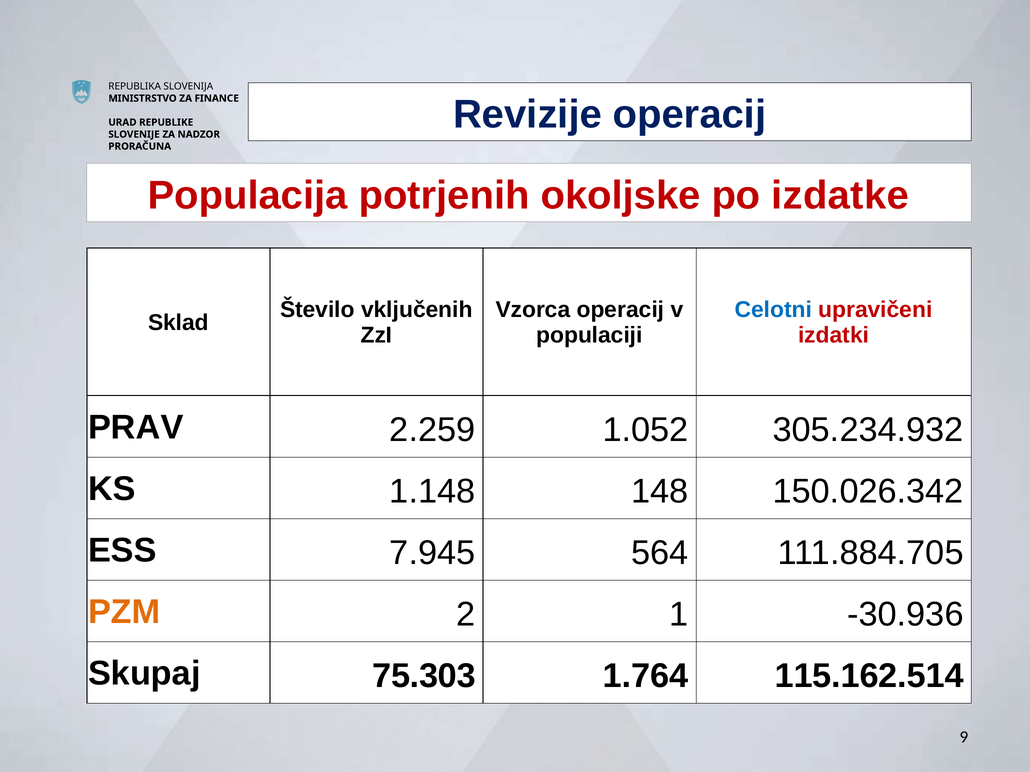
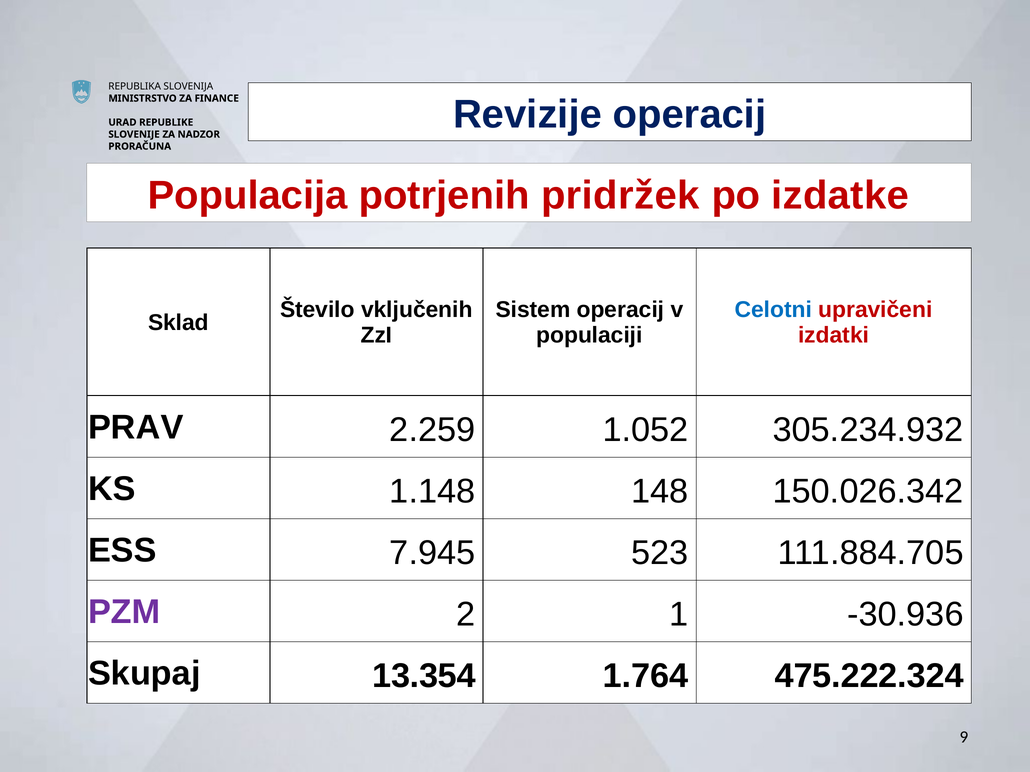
okoljske: okoljske -> pridržek (620, 195)
Vzorca: Vzorca -> Sistem (533, 310)
564: 564 -> 523 (660, 553)
PZM colour: orange -> purple (124, 612)
75.303: 75.303 -> 13.354 (424, 676)
115.162.514: 115.162.514 -> 475.222.324 (869, 676)
